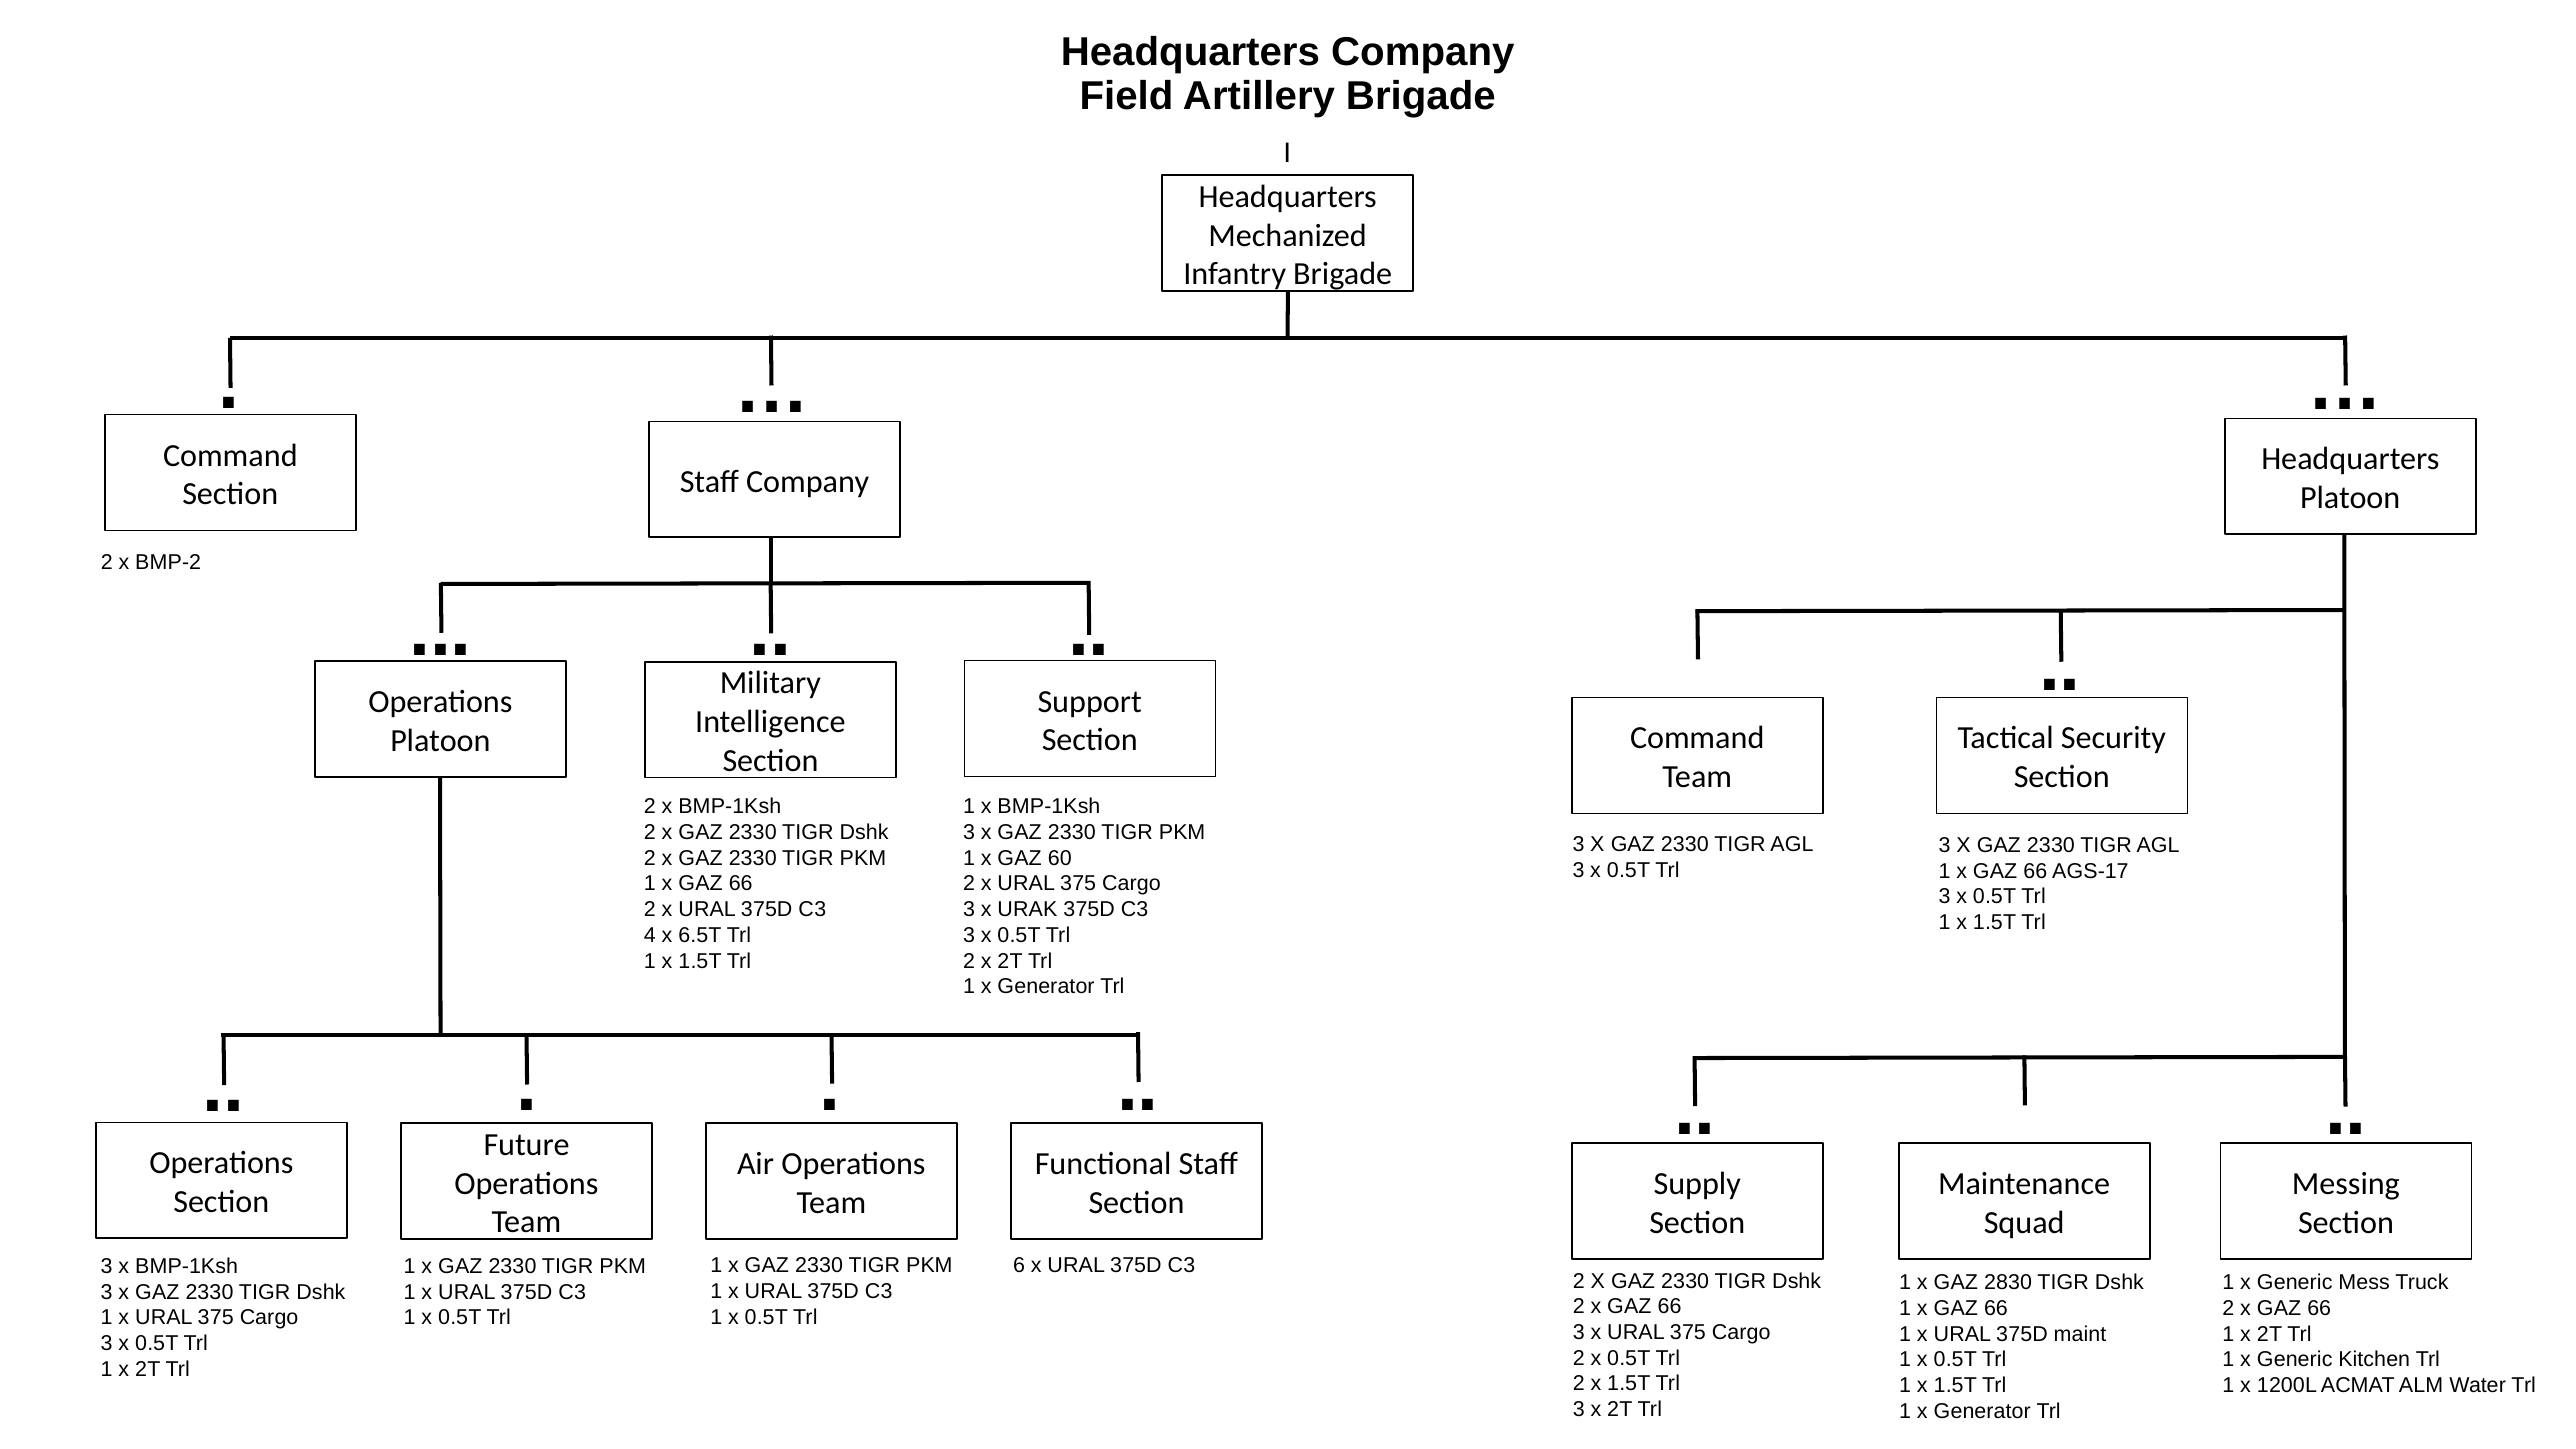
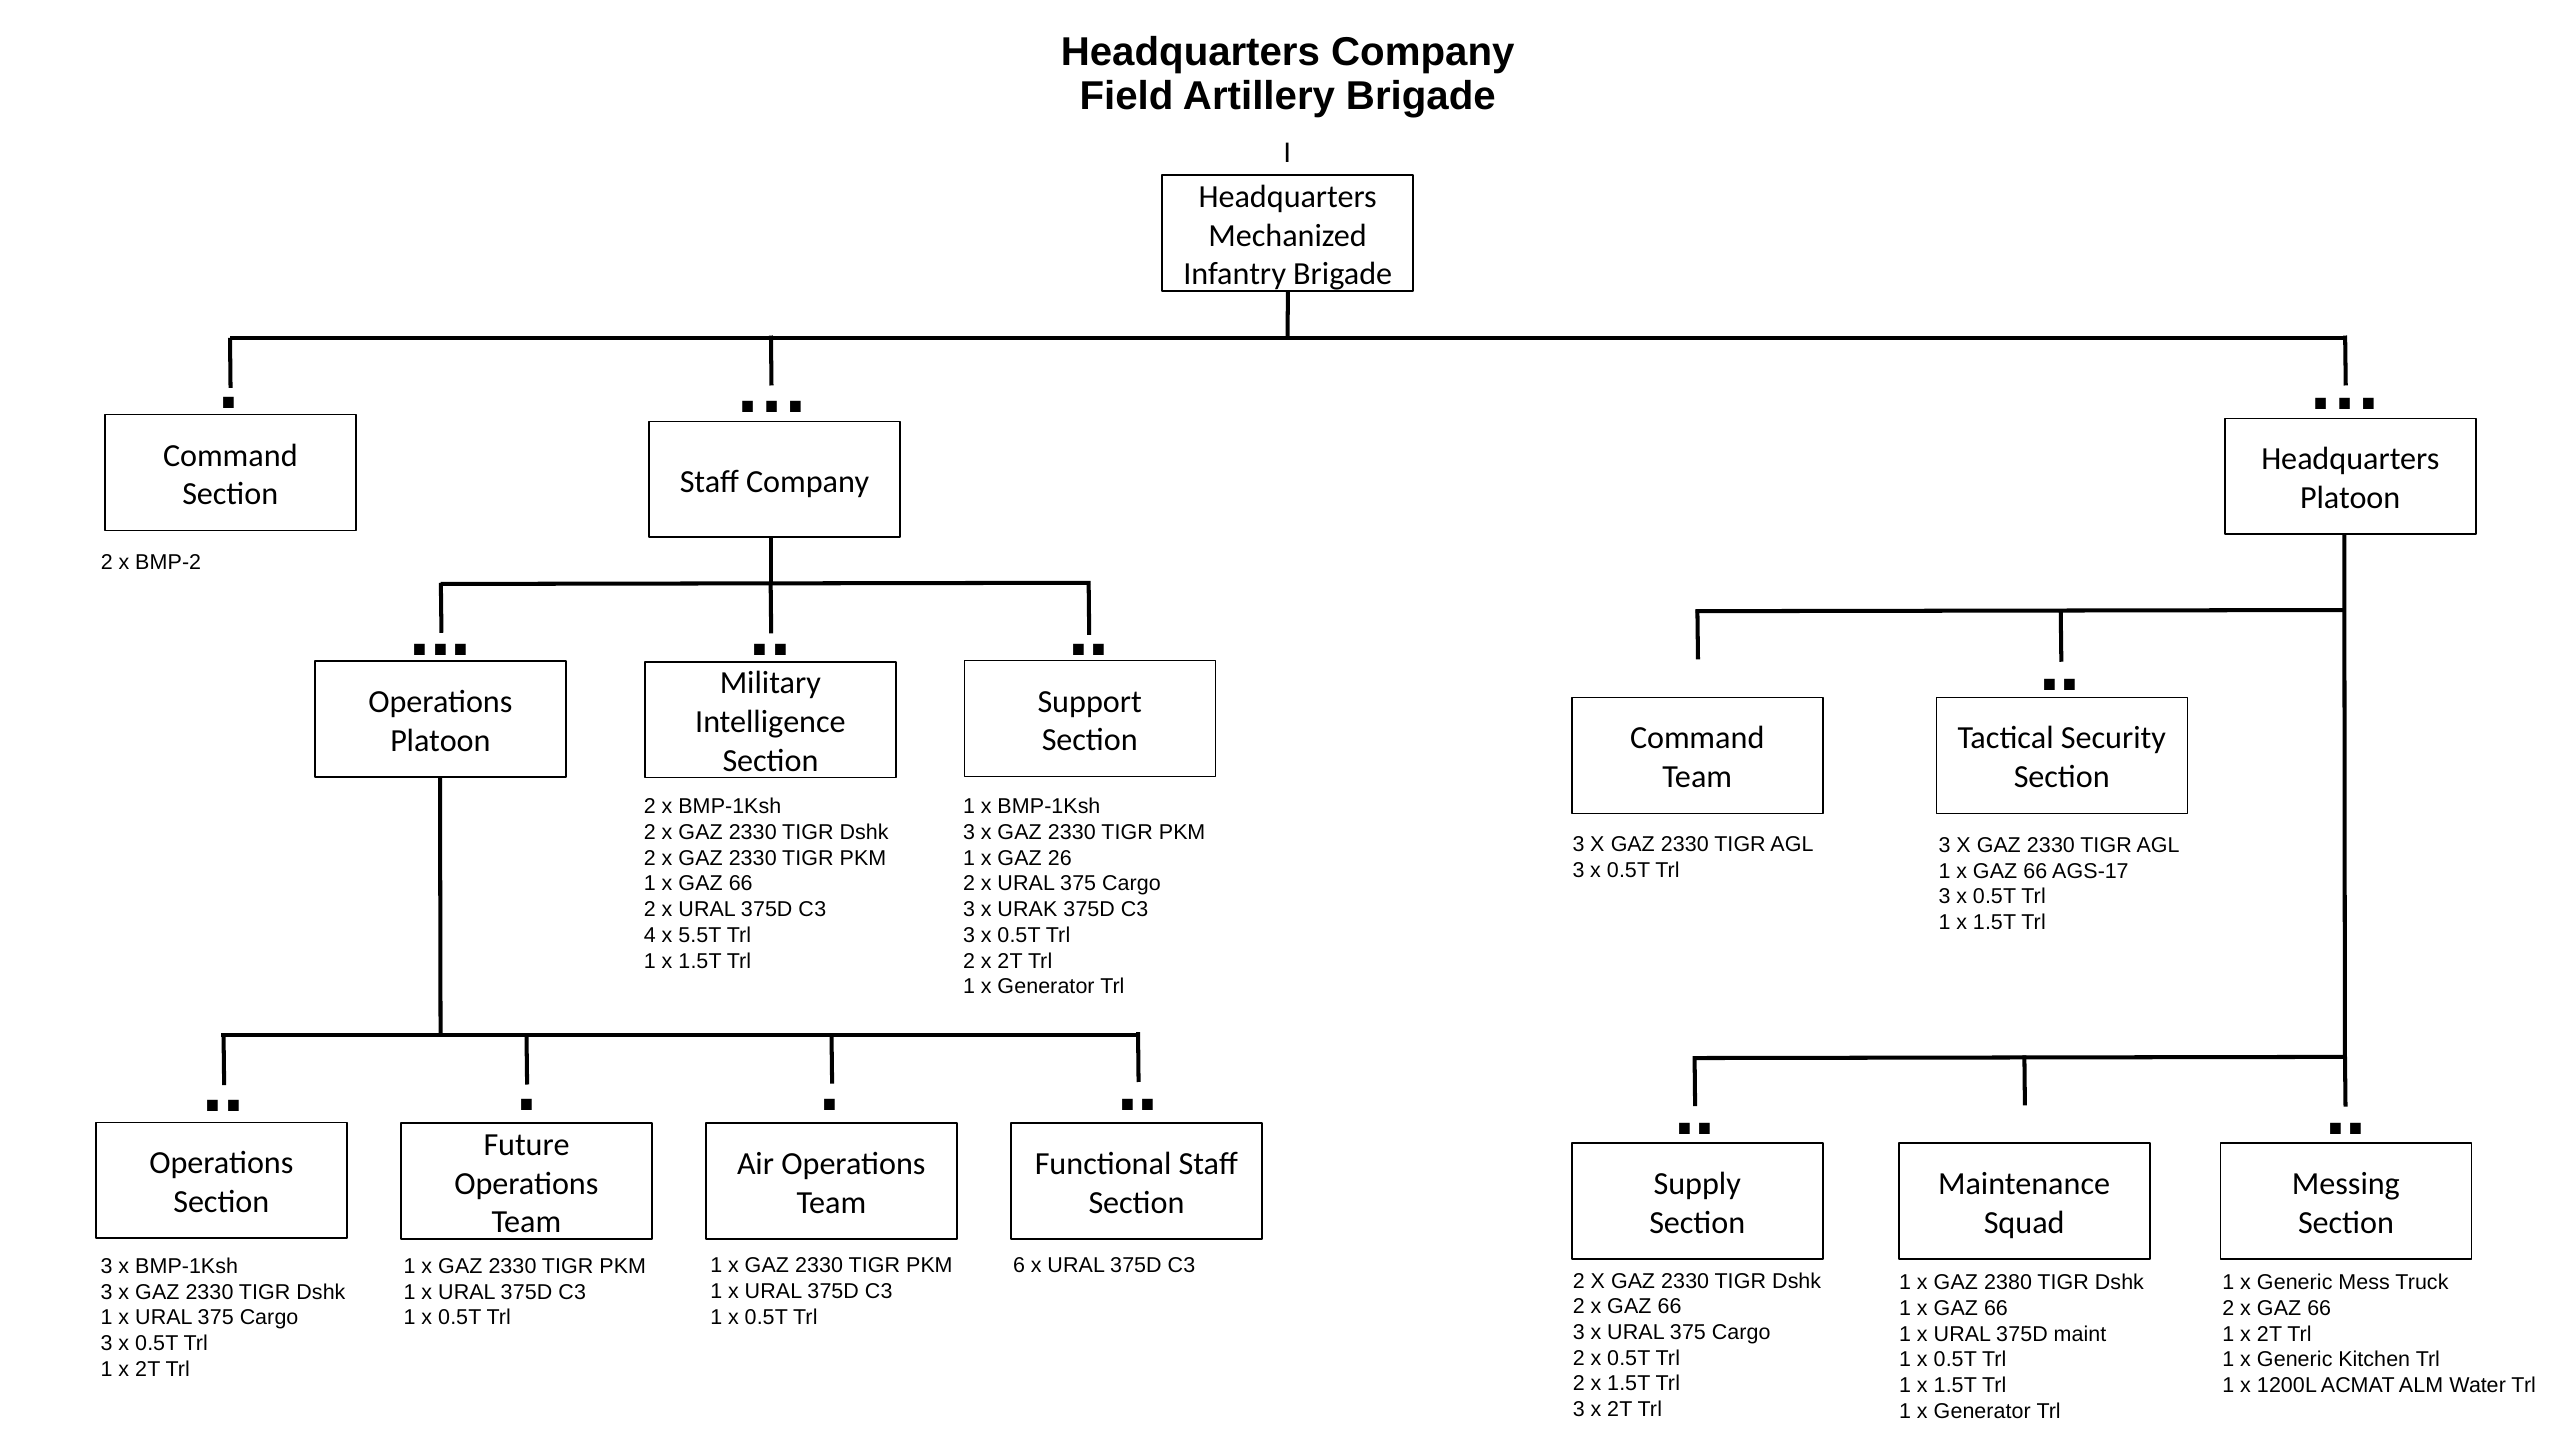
60: 60 -> 26 (1060, 858)
6.5T: 6.5T -> 5.5T (700, 935)
2830: 2830 -> 2380 (2008, 1283)
